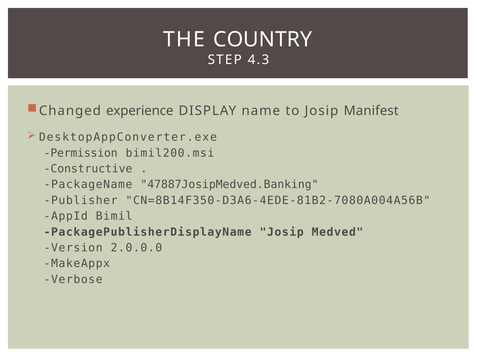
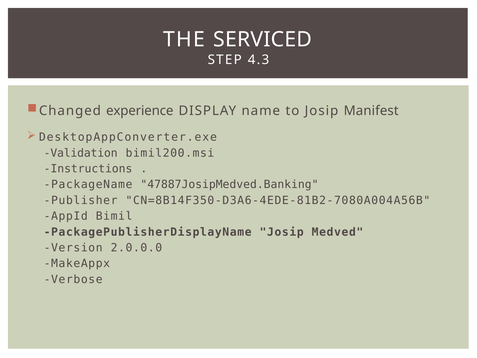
COUNTRY: COUNTRY -> SERVICED (263, 40)
Permission: Permission -> Validation (81, 153)
Constructive: Constructive -> Instructions (88, 169)
